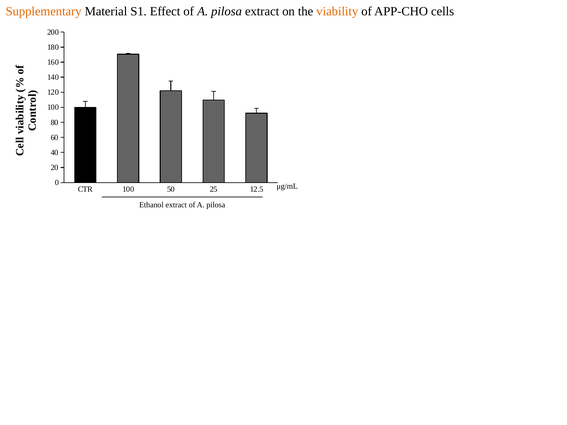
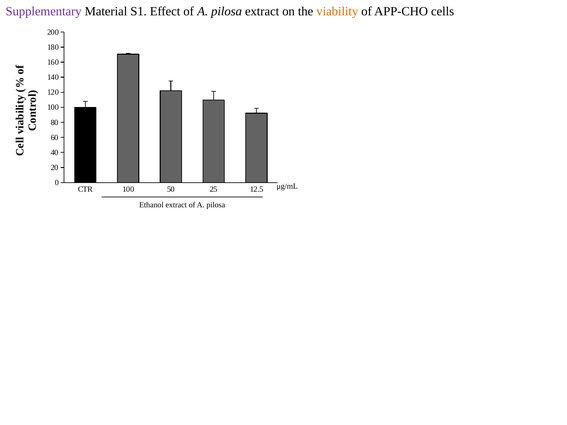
Supplementary colour: orange -> purple (44, 11)
